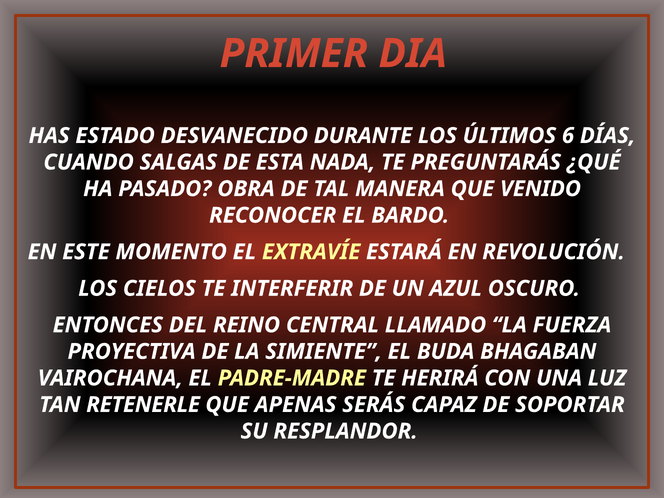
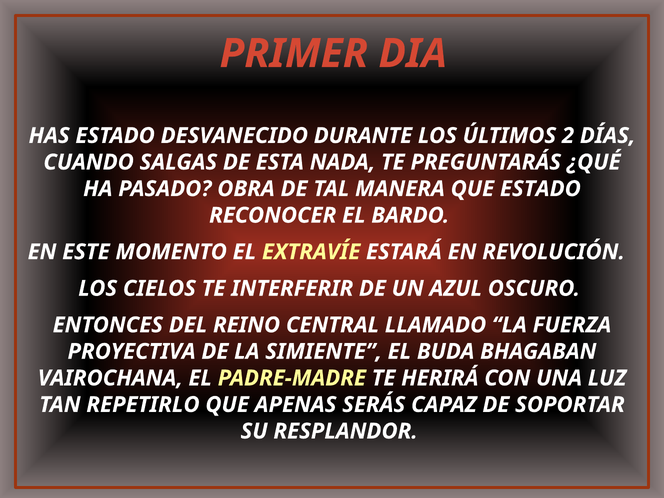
6: 6 -> 2 (568, 136)
QUE VENIDO: VENIDO -> ESTADO (540, 189)
RETENERLE: RETENERLE -> REPETIRLO (143, 405)
